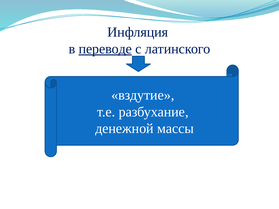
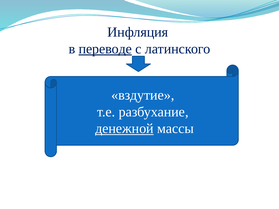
денежной underline: none -> present (124, 129)
